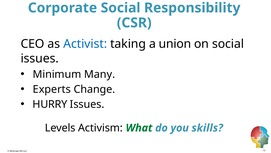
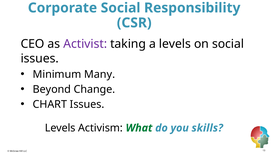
Activist colour: blue -> purple (85, 44)
a union: union -> levels (175, 44)
Experts: Experts -> Beyond (52, 89)
HURRY: HURRY -> CHART (50, 104)
